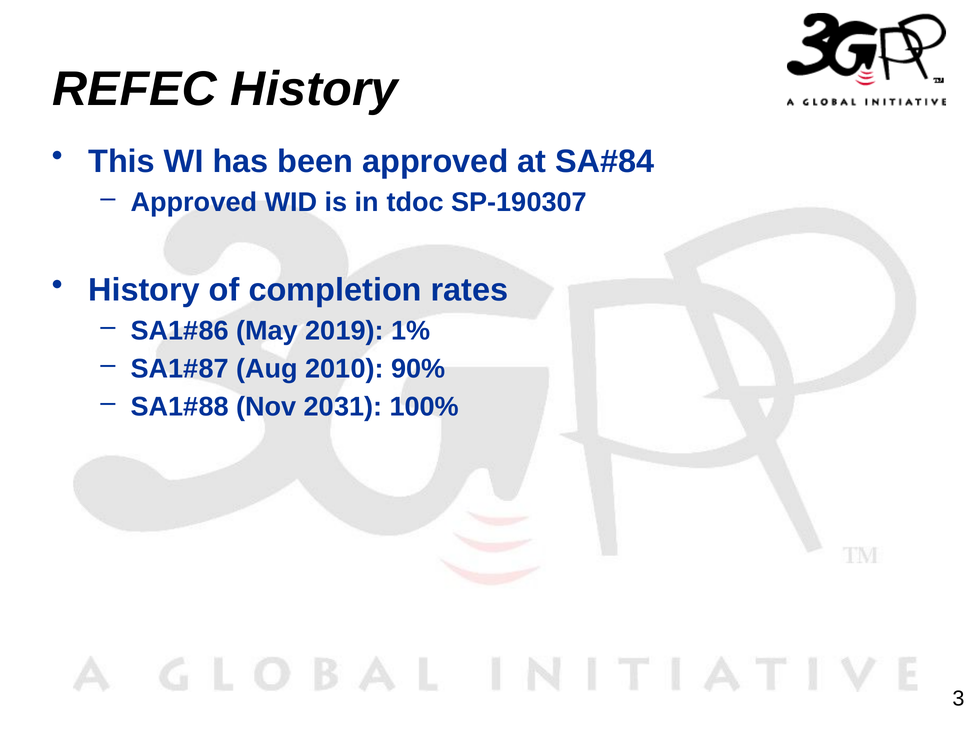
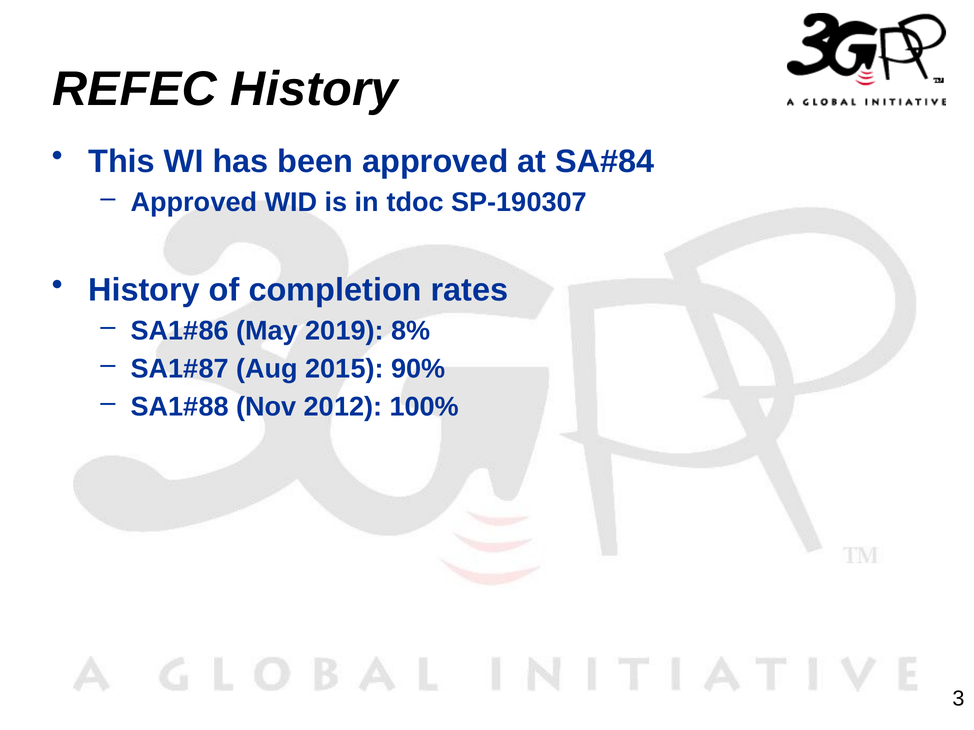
1%: 1% -> 8% (411, 331)
2010: 2010 -> 2015 (345, 369)
2031: 2031 -> 2012 (343, 407)
